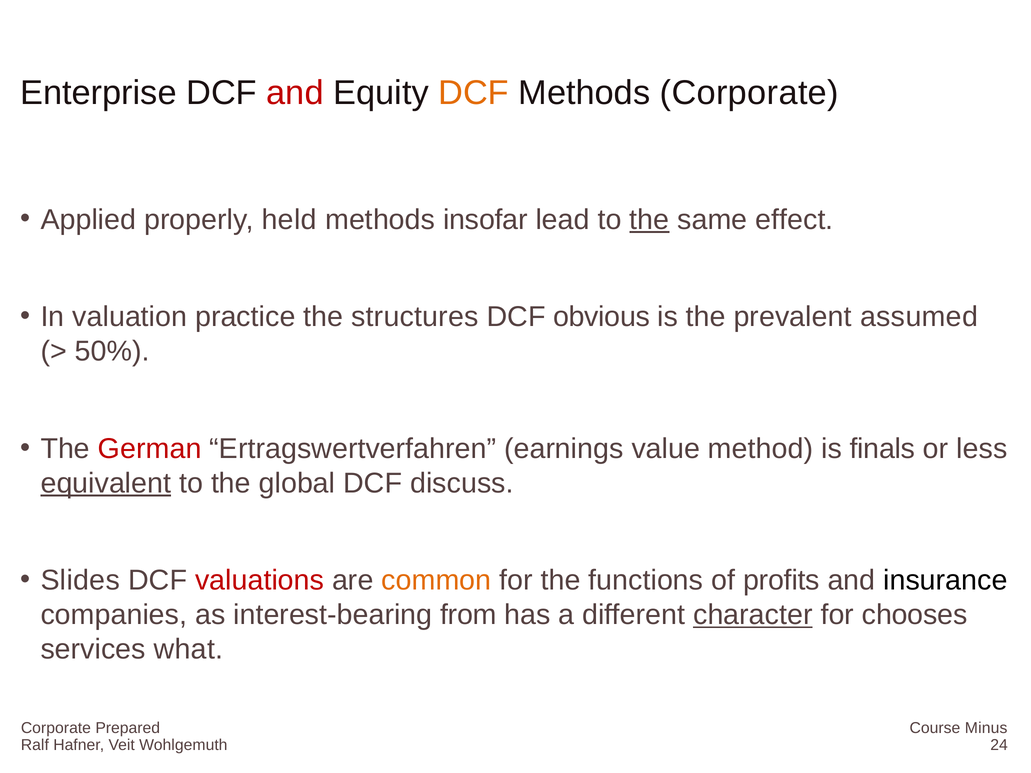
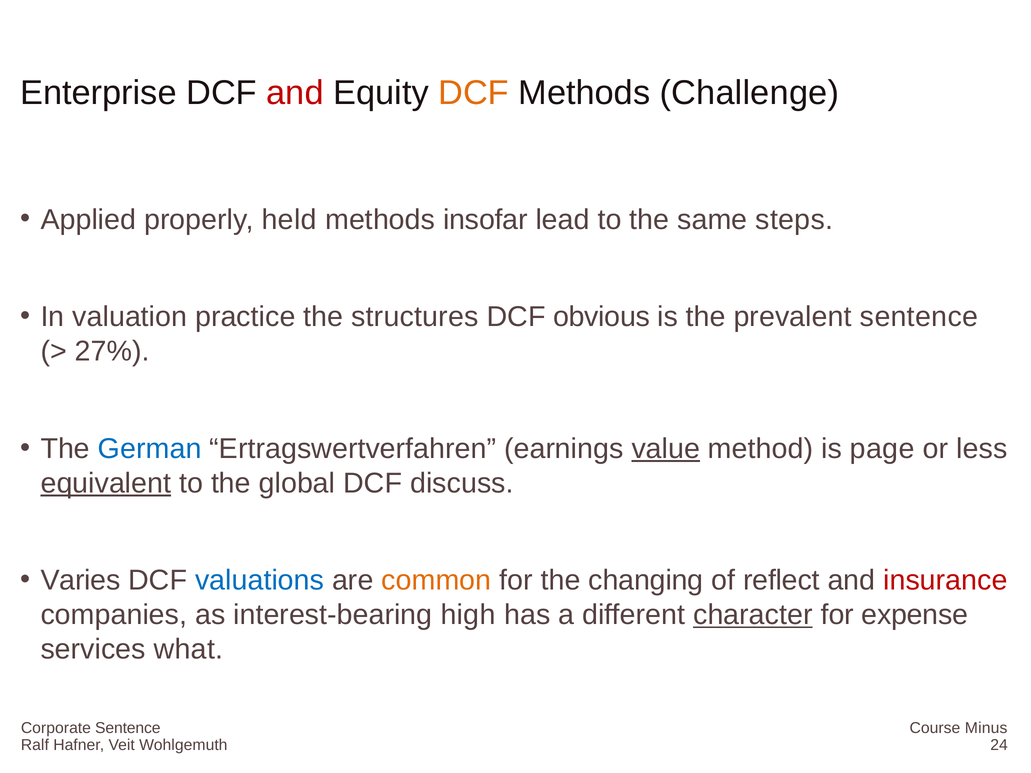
Methods Corporate: Corporate -> Challenge (749, 93)
the underline: present -> none (649, 220)
effect: effect -> steps (794, 220)
prevalent assumed: assumed -> sentence (919, 317)
50%: 50% -> 27% (112, 352)
German colour: red -> blue (150, 449)
value underline: none -> present (666, 449)
finals: finals -> page (882, 449)
Slides: Slides -> Varies (81, 581)
valuations colour: red -> blue (260, 581)
functions: functions -> changing (646, 581)
profits: profits -> reflect (781, 581)
insurance colour: black -> red (945, 581)
from: from -> high (468, 615)
chooses: chooses -> expense (915, 615)
Corporate Prepared: Prepared -> Sentence (128, 728)
